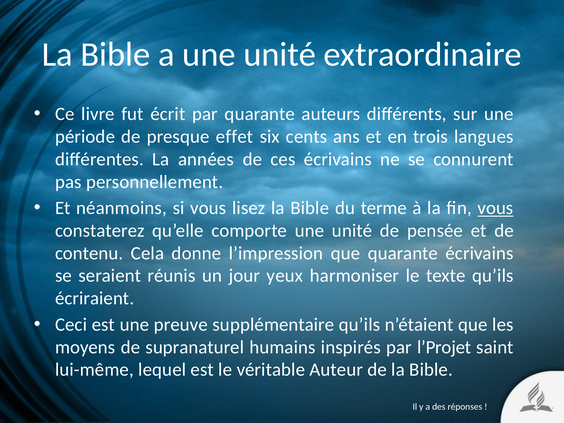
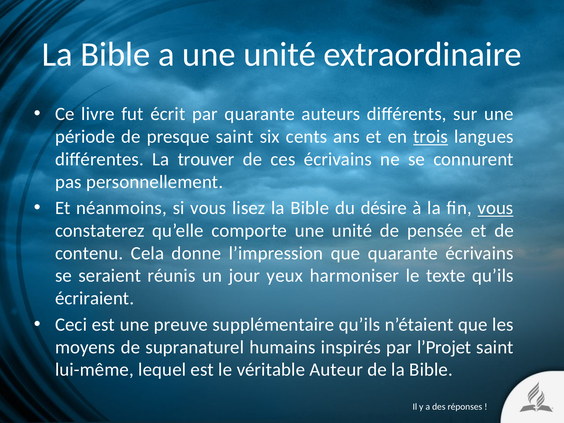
presque effet: effet -> saint (235, 137)
trois underline: none -> present (431, 137)
années: années -> trouver (206, 159)
terme: terme -> désire (384, 208)
